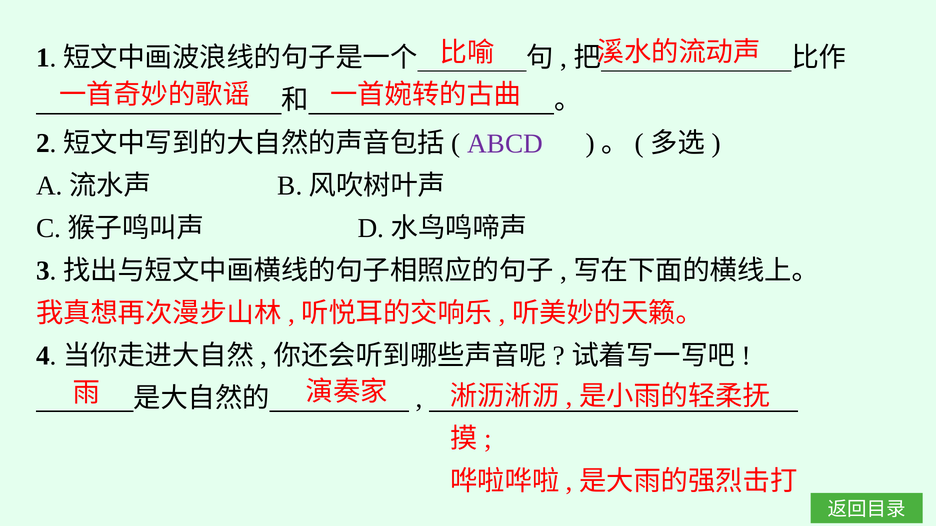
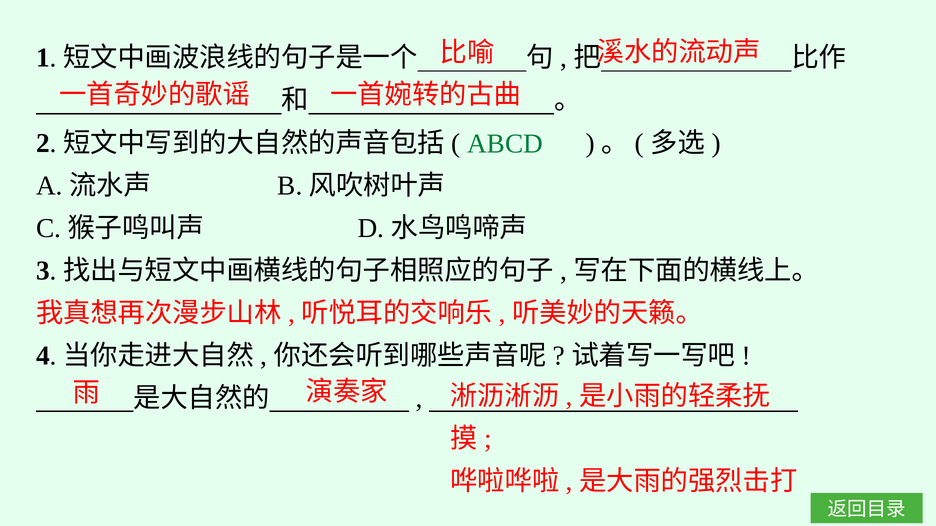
ABCD colour: purple -> green (505, 144)
